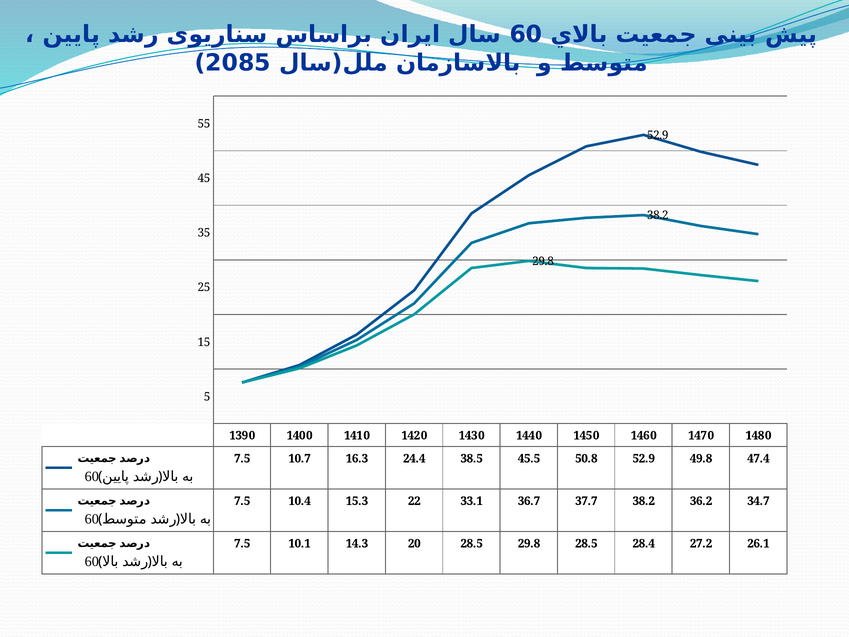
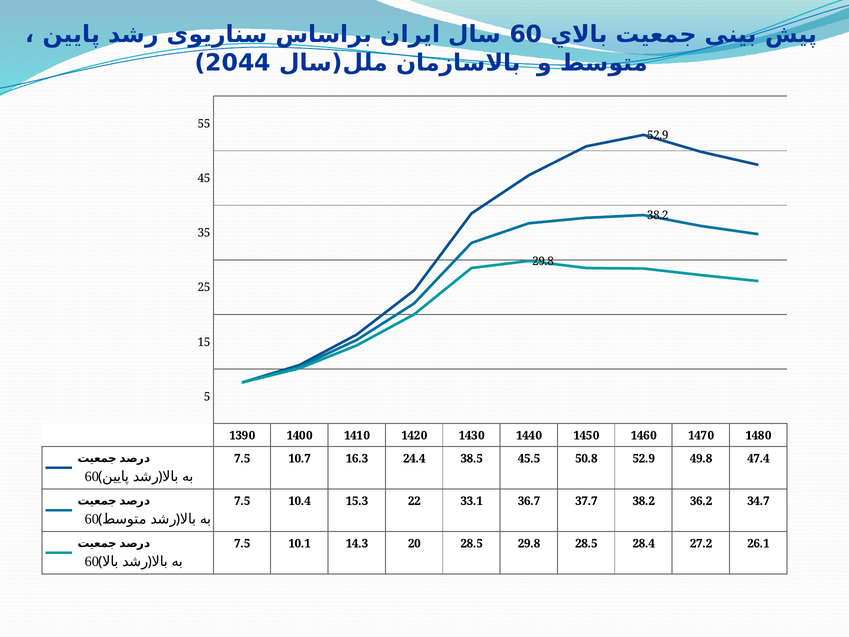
2085: 2085 -> 2044 (238, 63)
